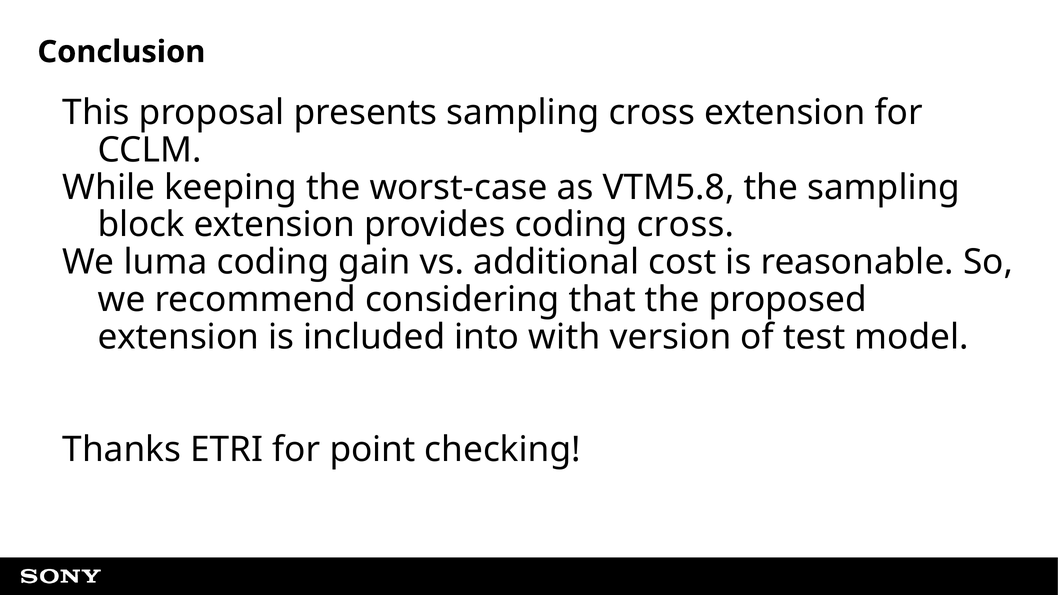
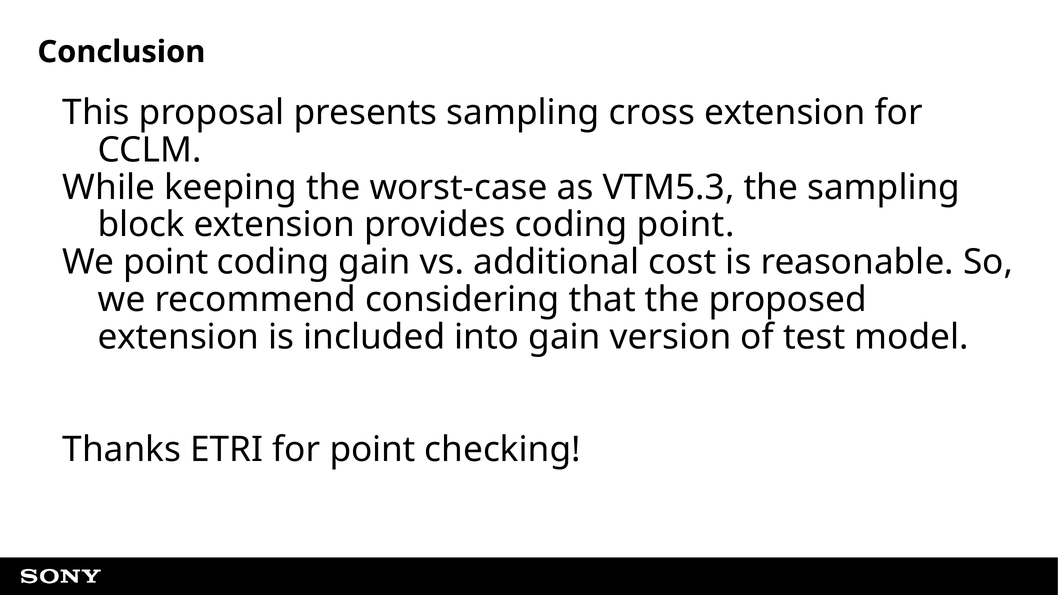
VTM5.8: VTM5.8 -> VTM5.3 (669, 187)
coding cross: cross -> point (686, 225)
We luma: luma -> point (166, 262)
into with: with -> gain (565, 337)
